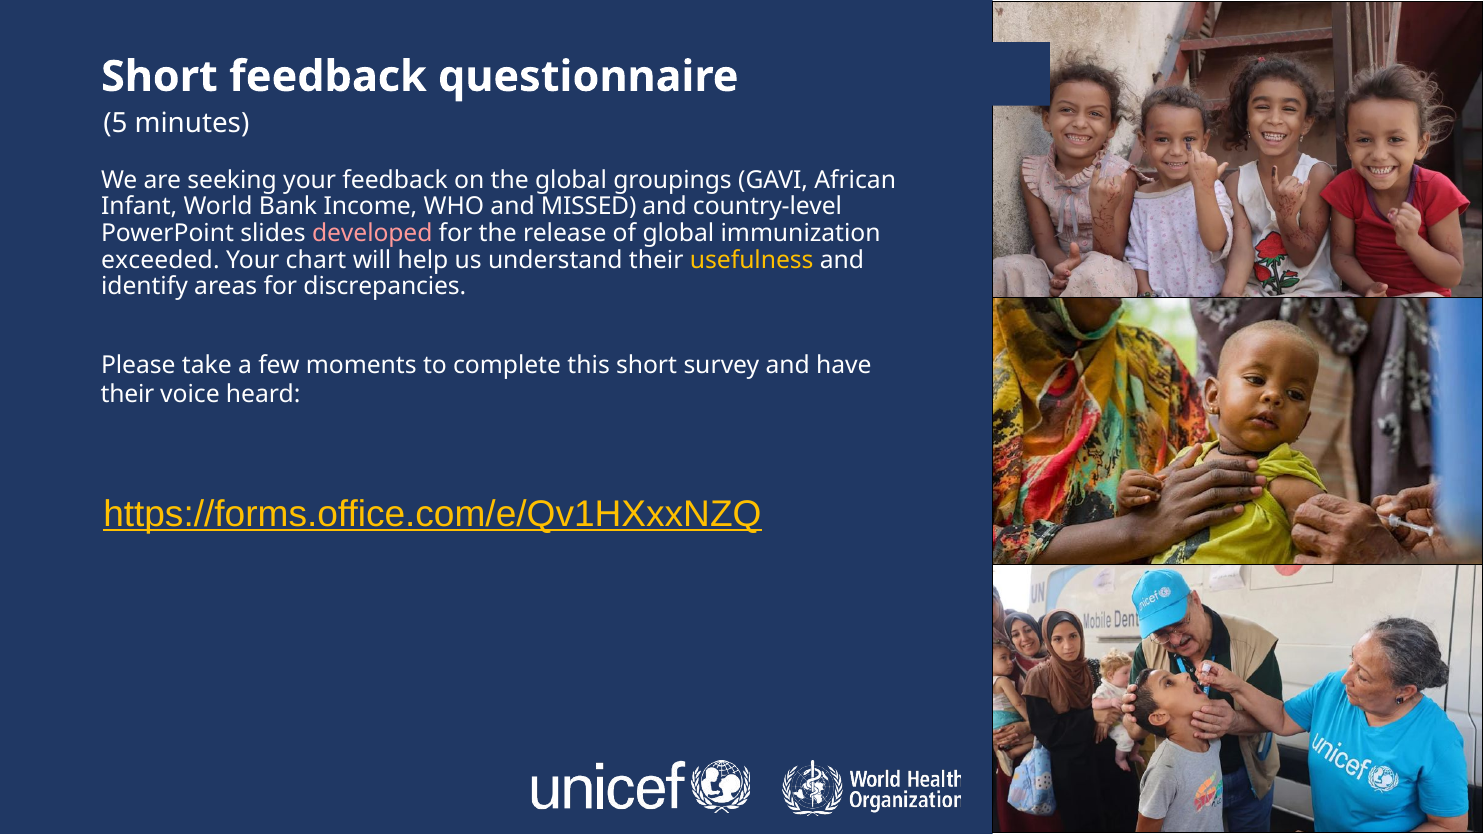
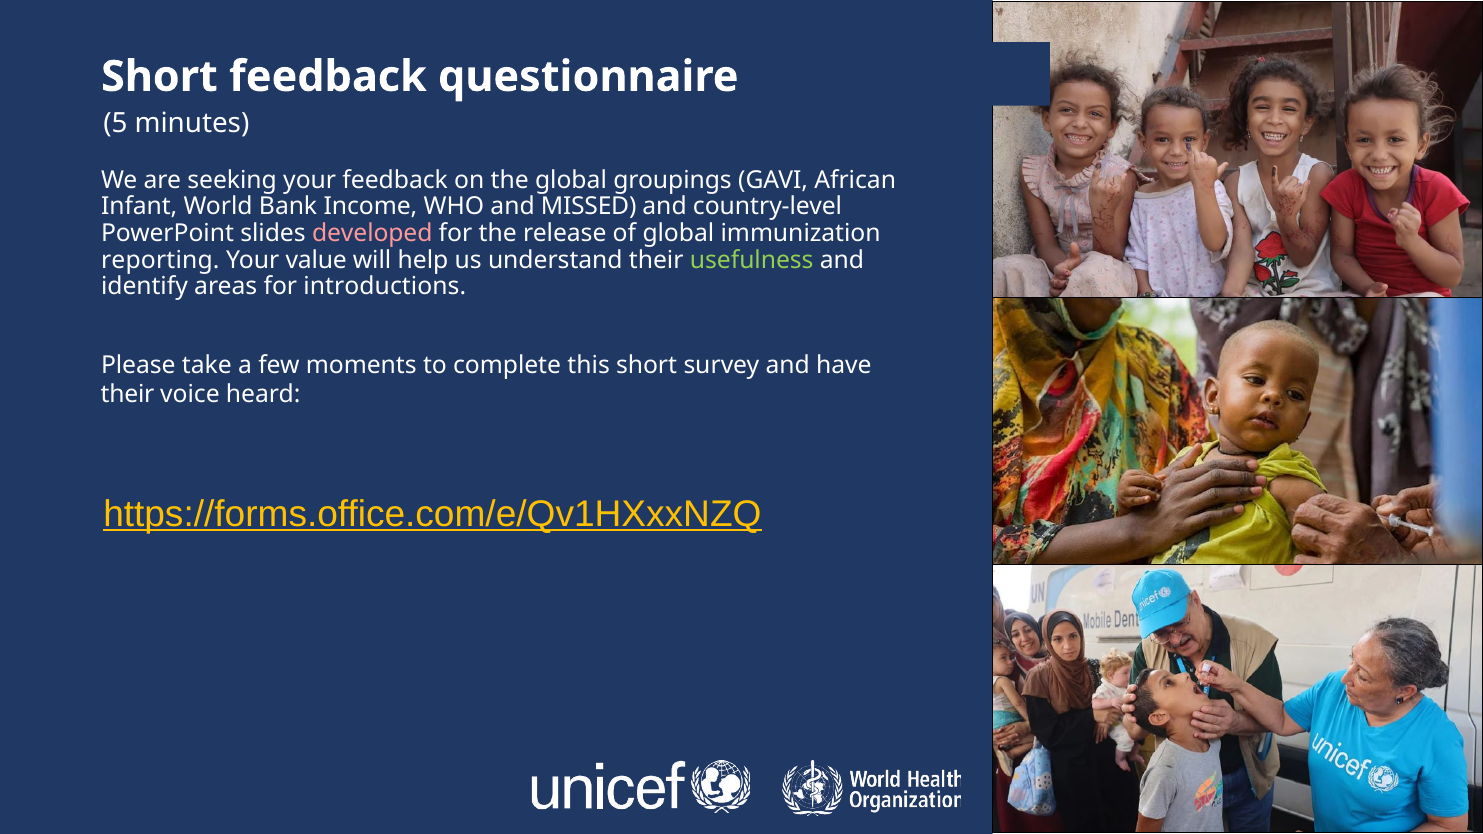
exceeded: exceeded -> reporting (160, 260)
chart: chart -> value (316, 260)
usefulness colour: yellow -> light green (752, 260)
discrepancies: discrepancies -> introductions (385, 287)
